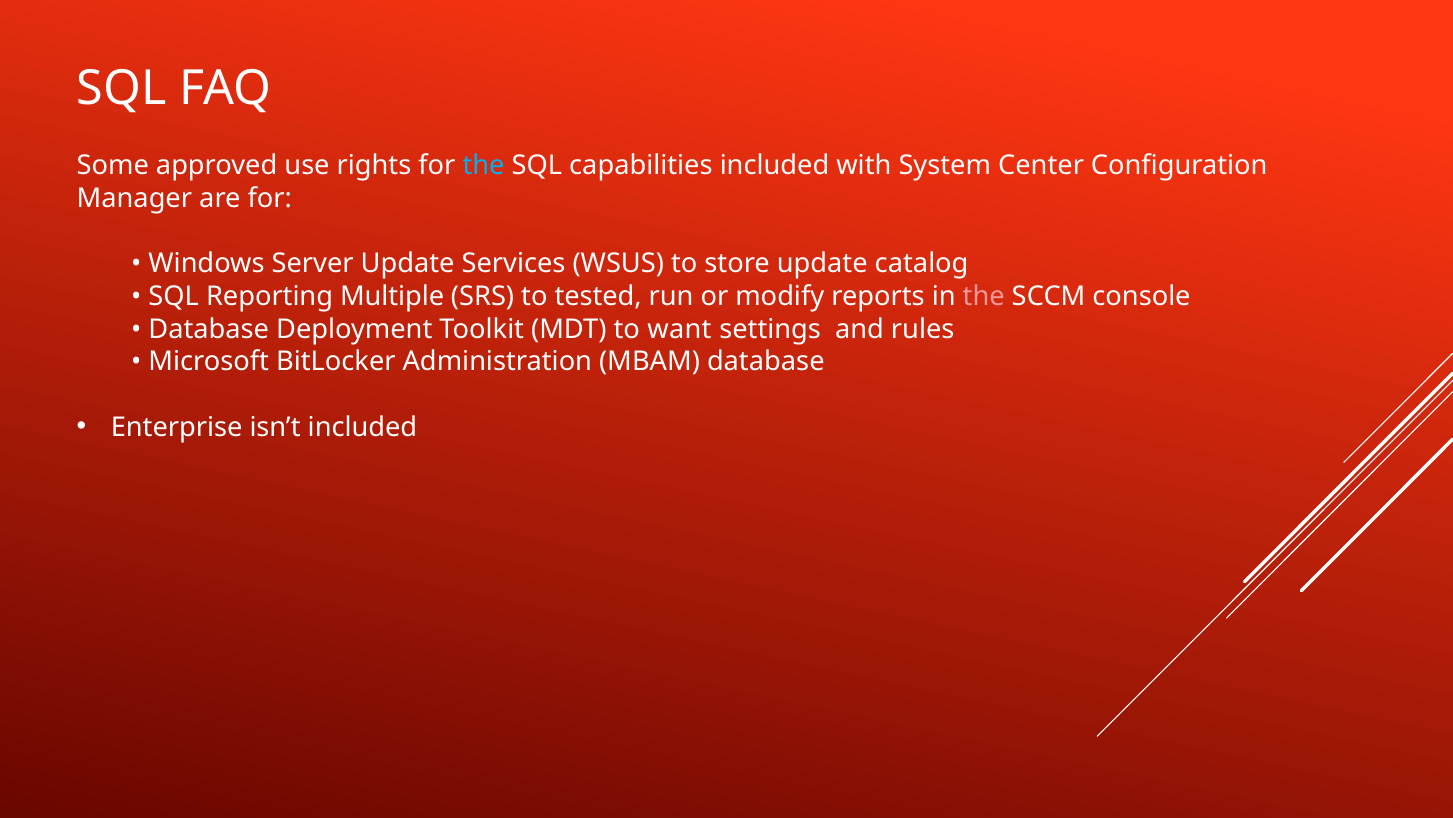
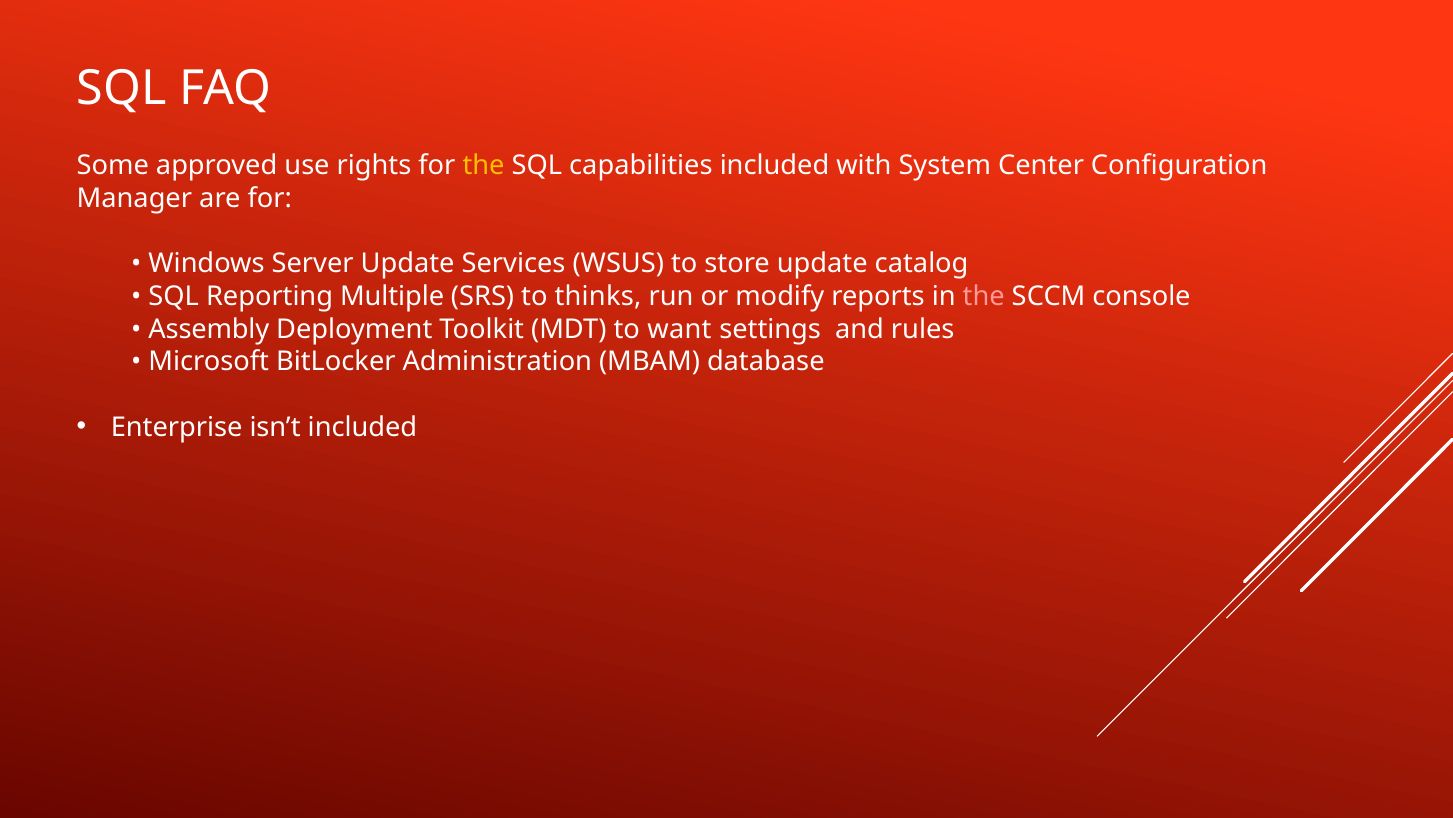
the colour: light blue -> yellow (484, 165)
tested: tested -> thinks (598, 296)
Database: Database -> Assembly (209, 329)
